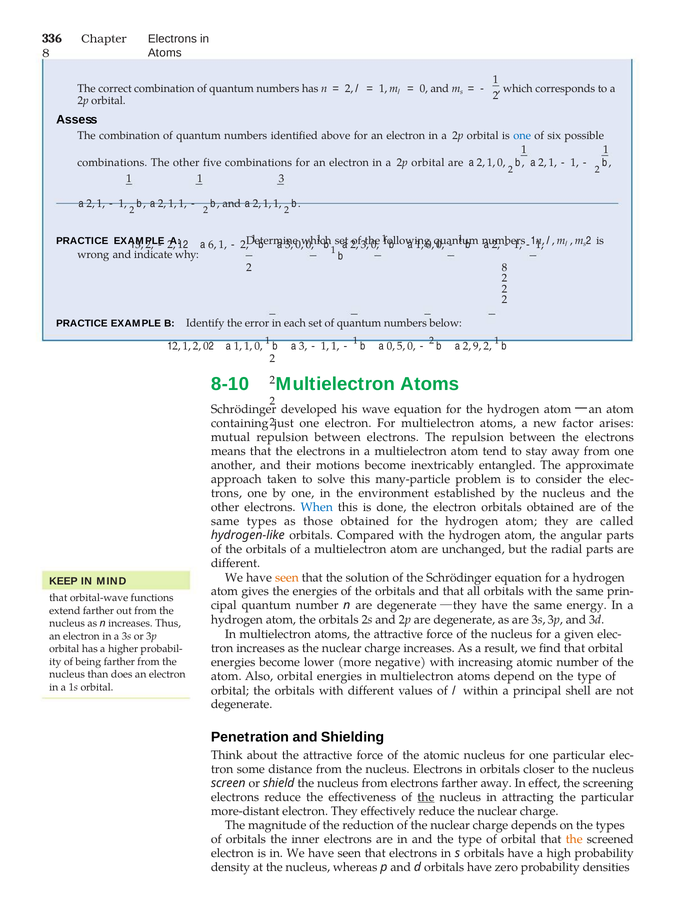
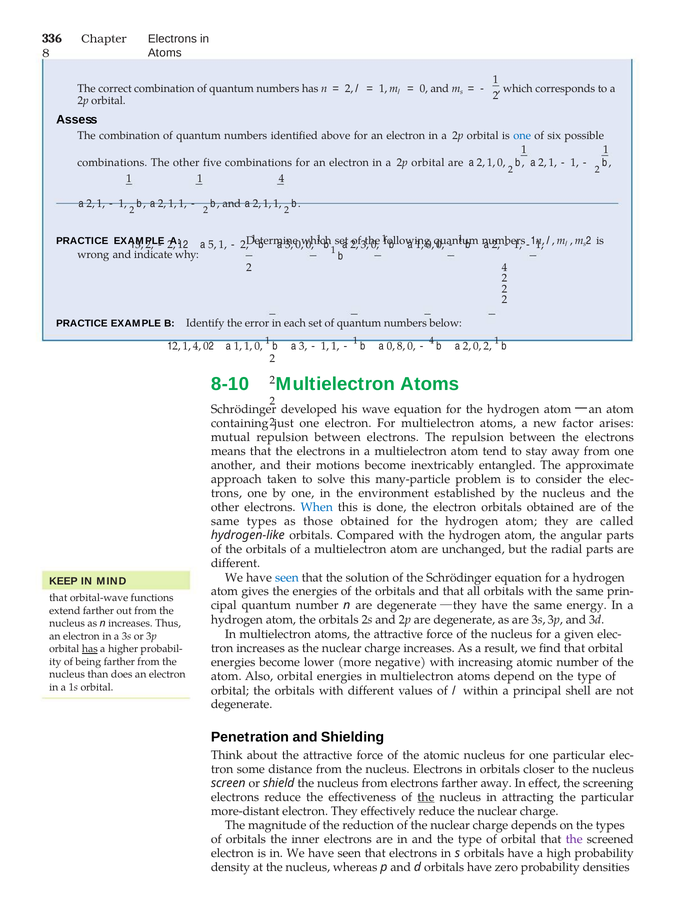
1 1 3: 3 -> 4 (281, 178)
6: 6 -> 5 (212, 245)
2 8: 8 -> 4 (504, 268)
0 5: 5 -> 8 (401, 346)
2: 2 -> 4 (432, 340)
2 9: 9 -> 0 (477, 346)
12 1 2: 2 -> 4 (197, 346)
seen colour: orange -> blue (287, 578)
has underline: none -> present (90, 649)
the colour: orange -> purple (574, 840)
